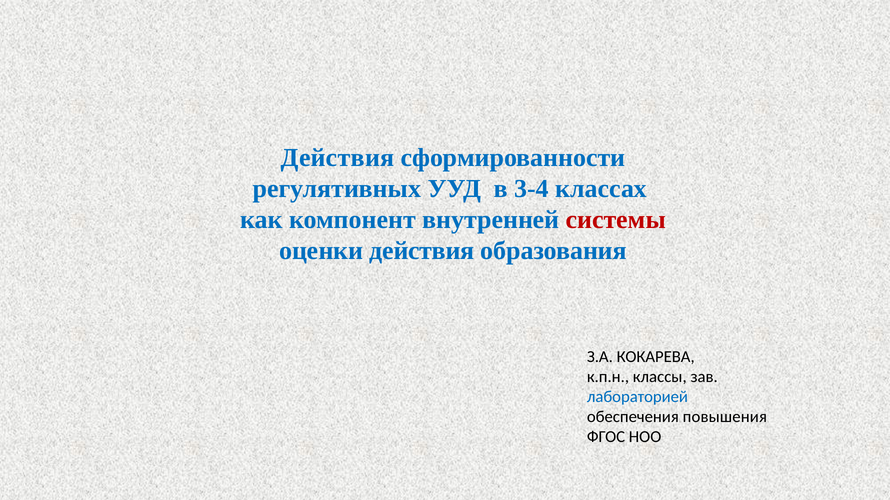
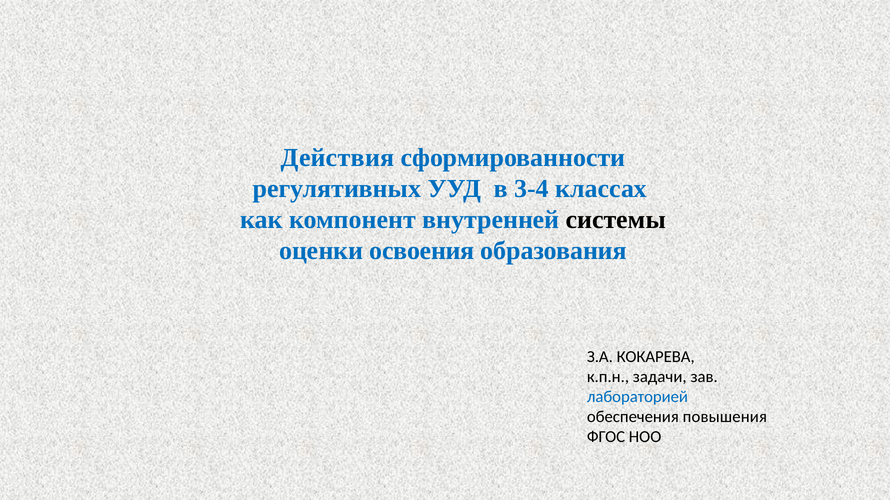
системы colour: red -> black (616, 220)
оценки действия: действия -> освоения (422, 251)
классы: классы -> задачи (660, 377)
